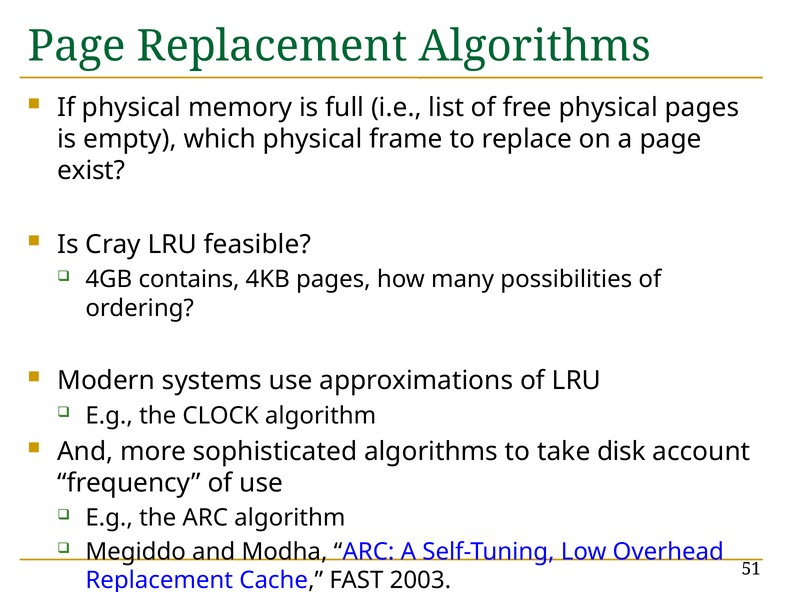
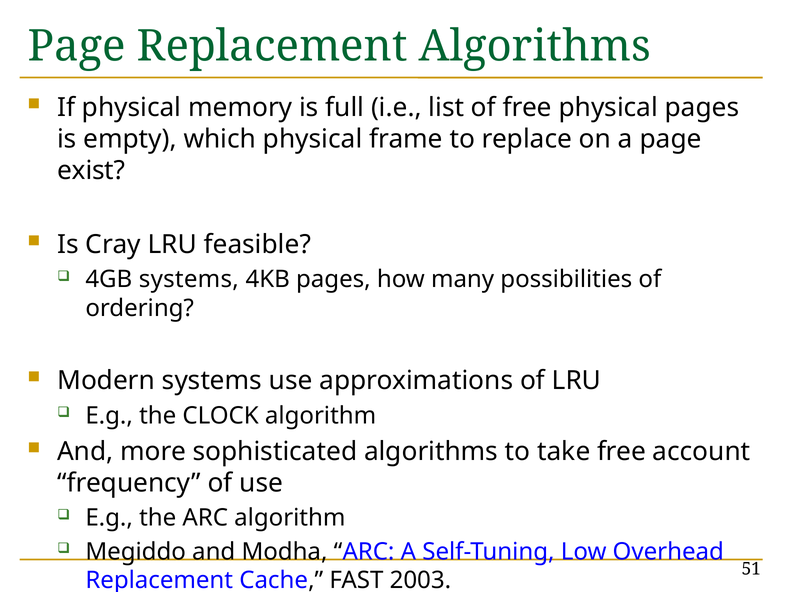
4GB contains: contains -> systems (189, 279)
take disk: disk -> free (621, 451)
